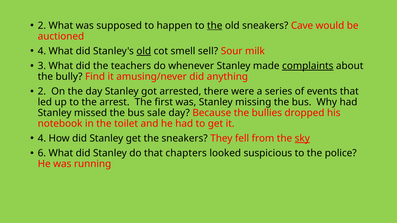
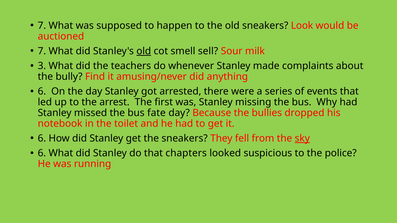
2: 2 -> 7 (42, 26)
the underline: present -> none (215, 26)
Cave: Cave -> Look (302, 26)
4: 4 -> 7 (42, 51)
complaints underline: present -> none (308, 66)
2: 2 -> 6 (42, 92)
sale: sale -> fate (156, 113)
4: 4 -> 6 (42, 139)
